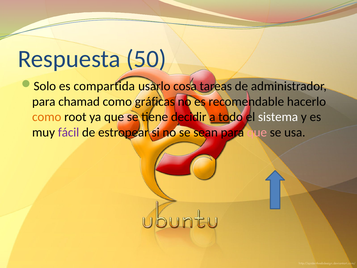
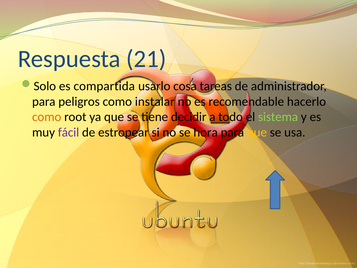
50: 50 -> 21 (146, 59)
chamad: chamad -> peligros (79, 101)
gráficas: gráficas -> instalar (155, 101)
sistema colour: white -> light green (278, 117)
sean: sean -> hora (206, 132)
que colour: pink -> yellow (257, 132)
